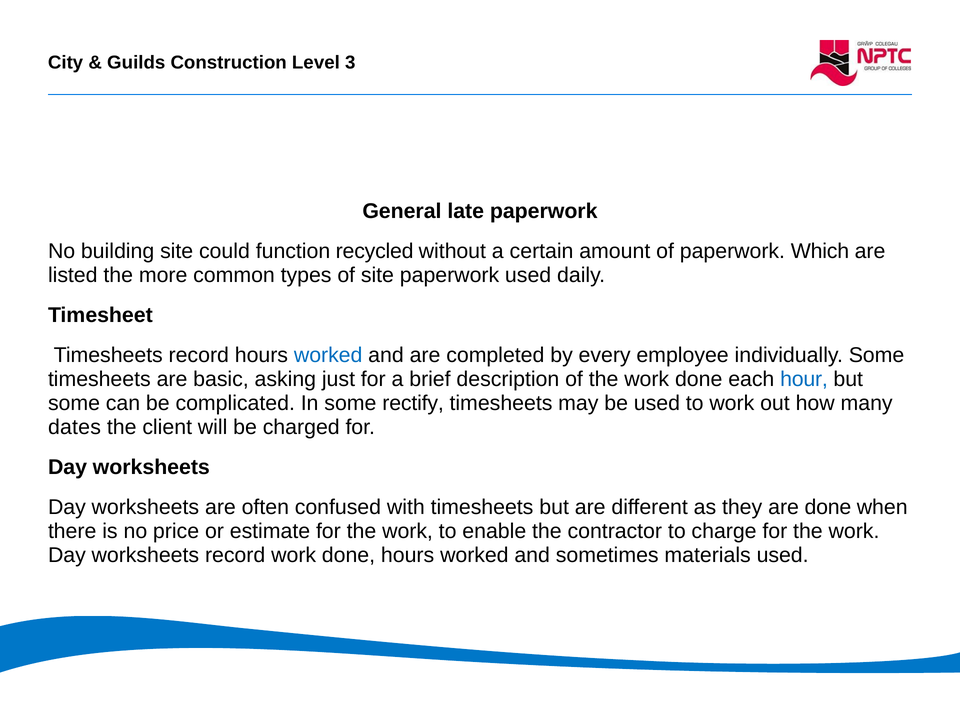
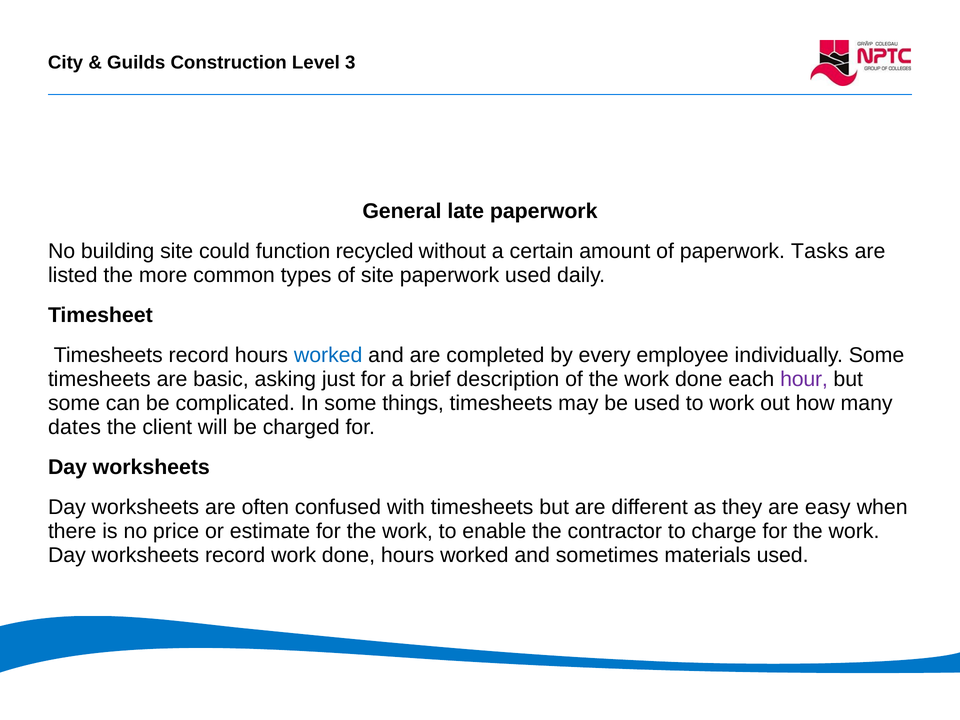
Which: Which -> Tasks (820, 251)
hour colour: blue -> purple (804, 379)
rectify: rectify -> things (413, 403)
are done: done -> easy (828, 507)
